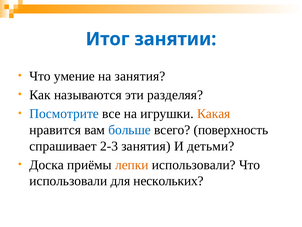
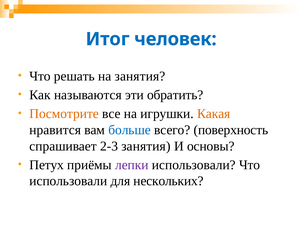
занятии: занятии -> человек (175, 39)
умение: умение -> решать (74, 76)
разделяя: разделяя -> обратить (175, 95)
Посмотрите colour: blue -> orange (64, 114)
детьми: детьми -> основы (211, 146)
Доска: Доска -> Петух (47, 165)
лепки colour: orange -> purple (132, 165)
